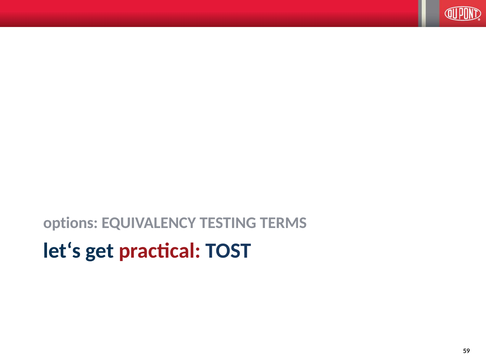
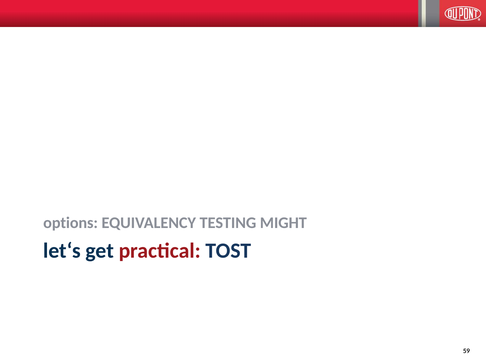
TERMS: TERMS -> MIGHT (283, 223)
